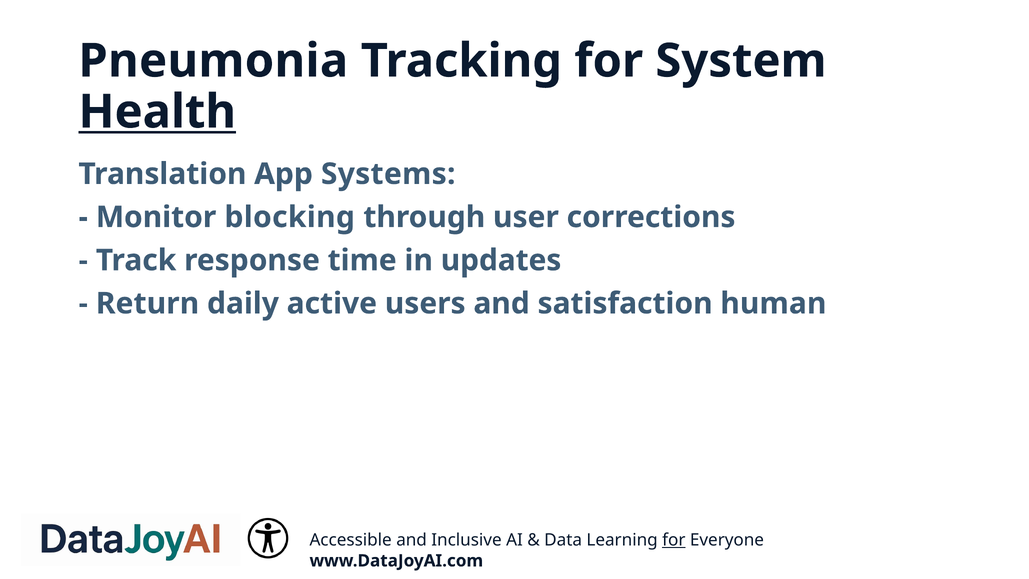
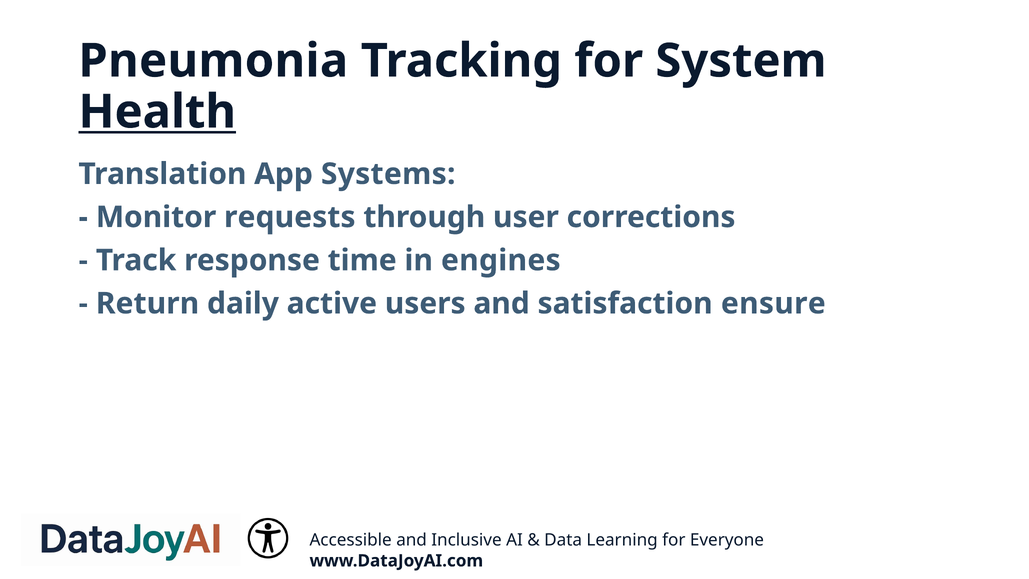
blocking: blocking -> requests (290, 217)
updates: updates -> engines (501, 260)
human: human -> ensure (773, 303)
for underline: present -> none (674, 540)
